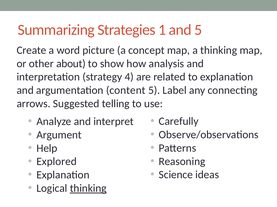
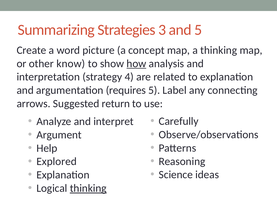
1: 1 -> 3 (162, 30)
about: about -> know (71, 64)
how underline: none -> present (136, 64)
content: content -> requires (126, 91)
telling: telling -> return (116, 104)
